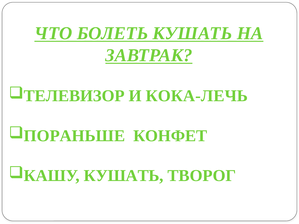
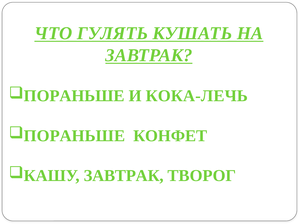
БОЛЕТЬ: БОЛЕТЬ -> ГУЛЯТЬ (113, 33)
ТЕЛЕВИЗОР: ТЕЛЕВИЗОР -> ПОРАНЬШЕ (74, 96)
КАШУ КУШАТЬ: КУШАТЬ -> ЗАВТРАК (124, 176)
